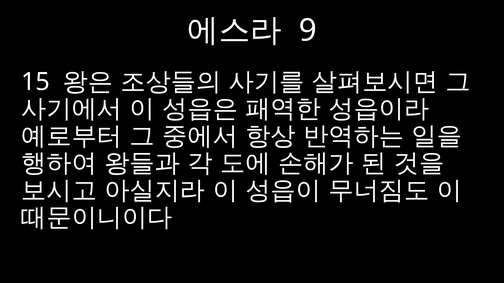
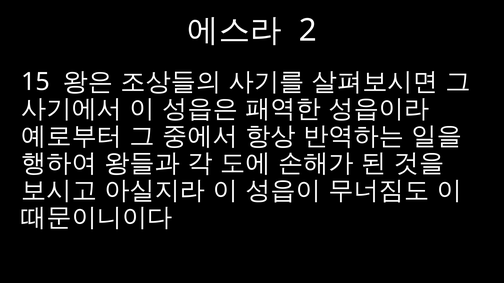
9: 9 -> 2 (308, 30)
